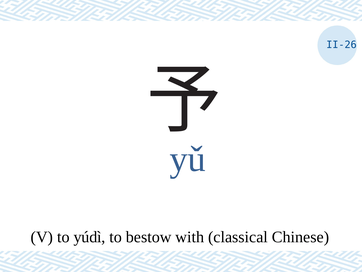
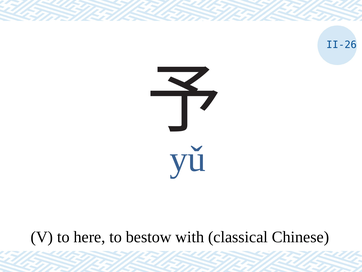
yúdì: yúdì -> here (89, 237)
